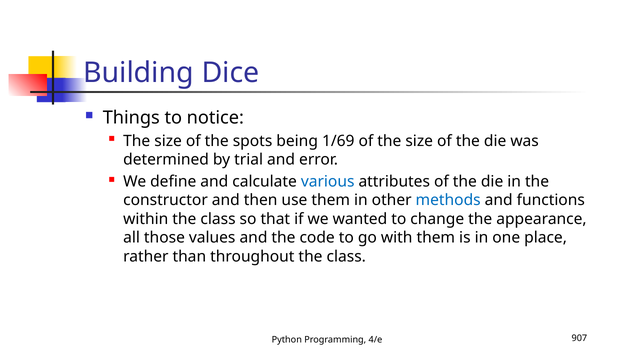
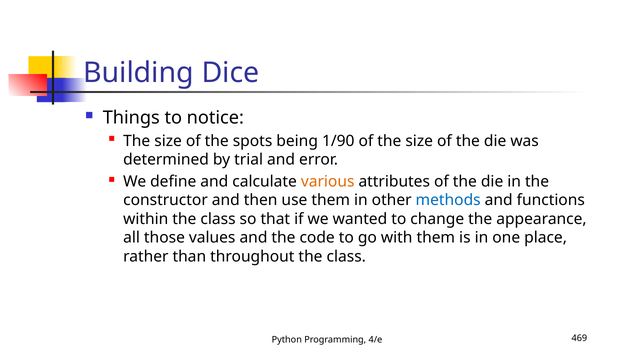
1/69: 1/69 -> 1/90 (338, 141)
various colour: blue -> orange (328, 181)
907: 907 -> 469 (579, 338)
